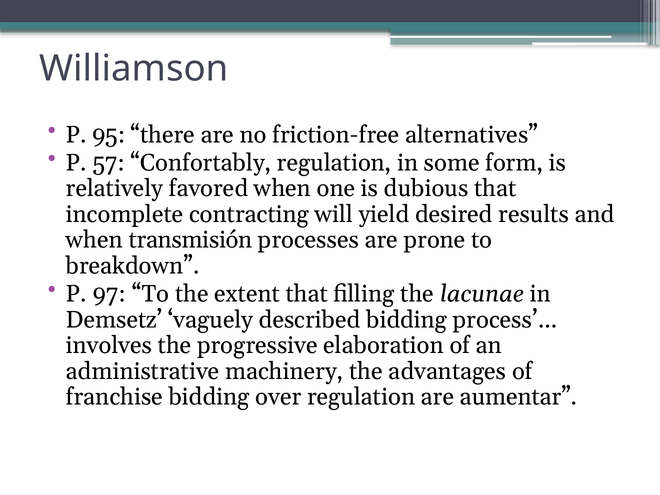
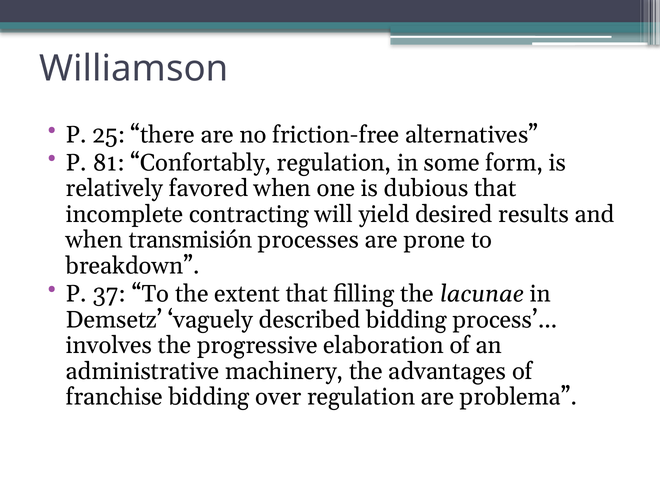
95: 95 -> 25 (109, 135)
57: 57 -> 81 (109, 163)
97: 97 -> 37 (109, 294)
aumentar: aumentar -> problema (519, 397)
